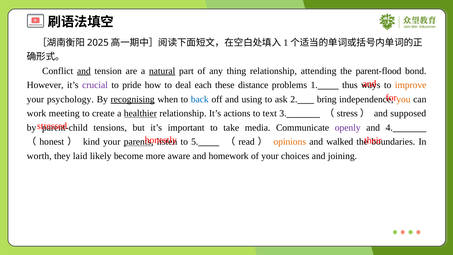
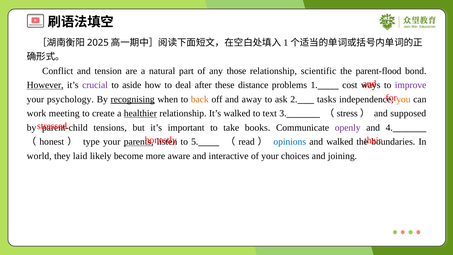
and underline: present -> none (84, 71)
natural underline: present -> none (162, 71)
thing: thing -> those (236, 71)
attending: attending -> scientific (319, 71)
However underline: none -> present (45, 85)
pride: pride -> aside (132, 85)
each: each -> after (203, 85)
thus: thus -> cost (350, 85)
improve colour: orange -> purple (411, 85)
back colour: blue -> orange (200, 99)
using: using -> away (252, 99)
bring: bring -> tasks (327, 99)
It’s actions: actions -> walked (237, 113)
media: media -> books (258, 127)
kind: kind -> type (91, 142)
opinions colour: orange -> blue (290, 142)
worth: worth -> world (39, 156)
homework: homework -> interactive (229, 156)
